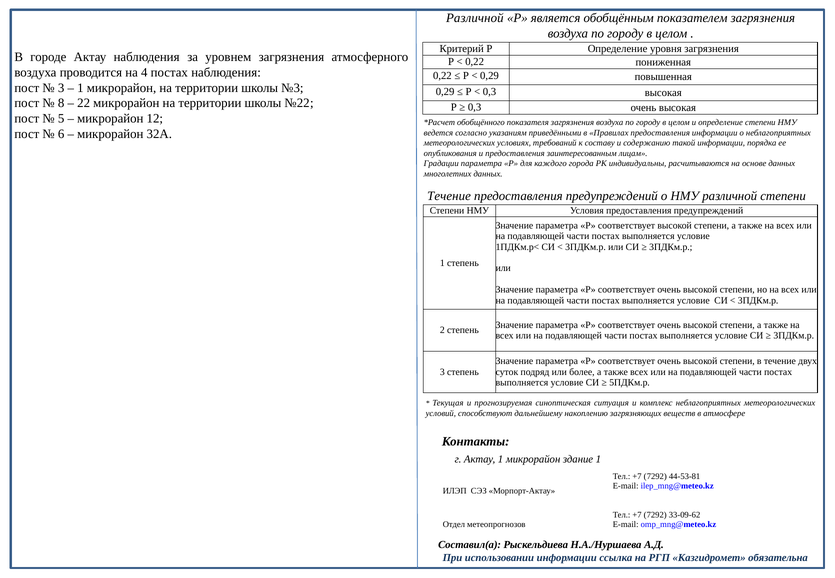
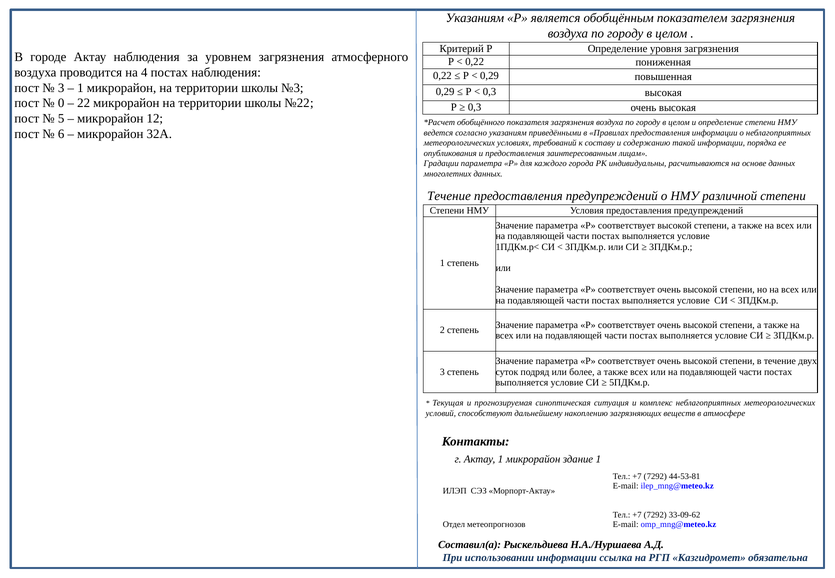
Различной: Различной -> Указаниям (475, 18)
8: 8 -> 0 (61, 103)
